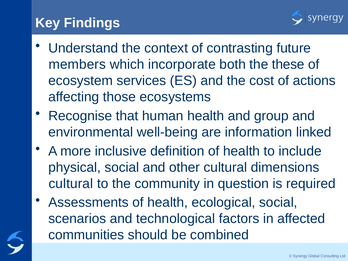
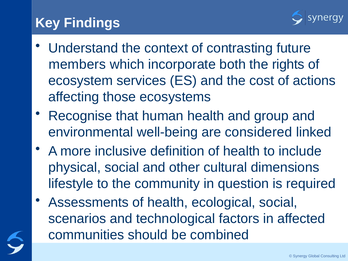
these: these -> rights (288, 64)
information: information -> considered (258, 132)
cultural: cultural -> lifestyle (71, 184)
